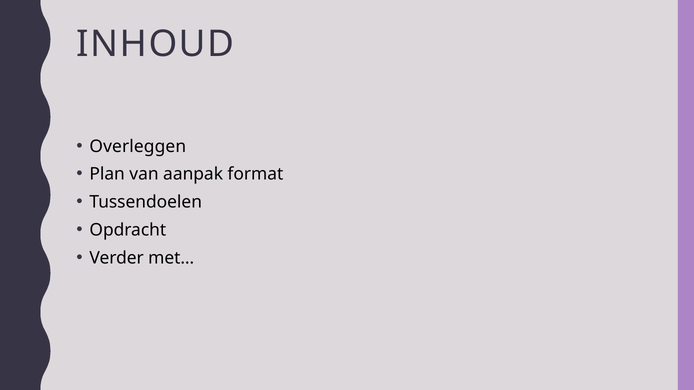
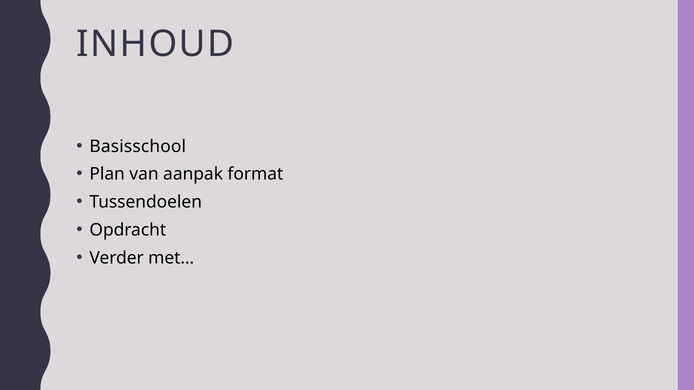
Overleggen: Overleggen -> Basisschool (138, 146)
